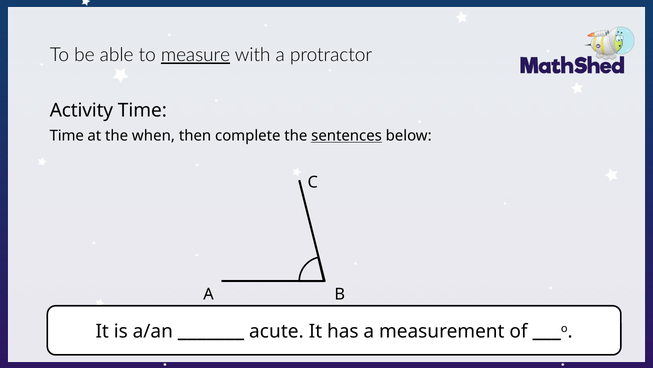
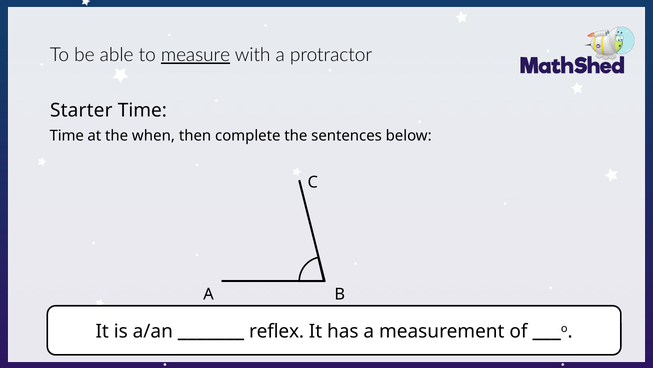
Activity: Activity -> Starter (81, 110)
sentences underline: present -> none (347, 136)
acute: acute -> reflex (277, 331)
